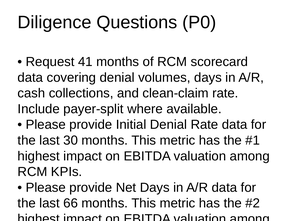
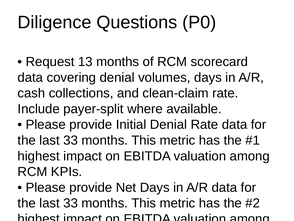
41: 41 -> 13 (85, 62)
30: 30 -> 33 (71, 140)
66: 66 -> 33 (71, 203)
